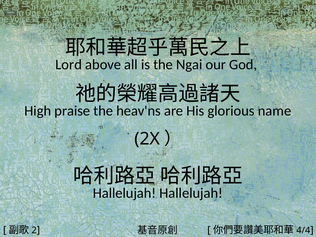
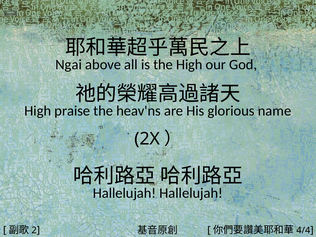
Lord: Lord -> Ngai (69, 65)
the Ngai: Ngai -> High (189, 65)
